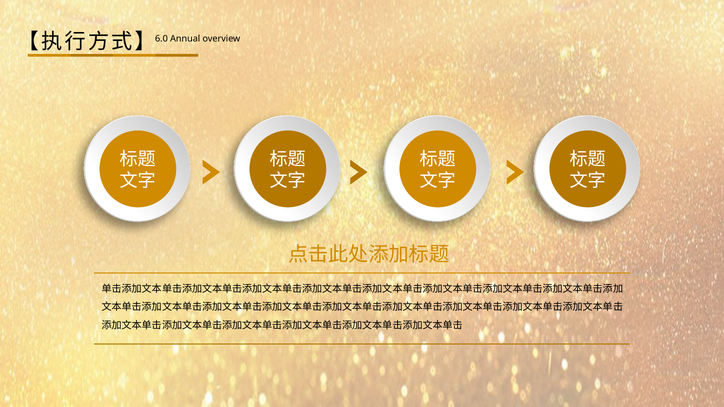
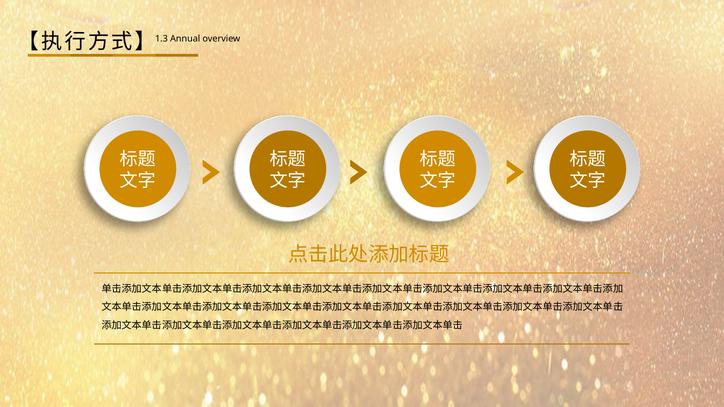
6.0: 6.0 -> 1.3 (161, 39)
